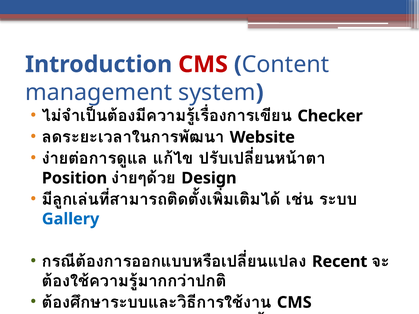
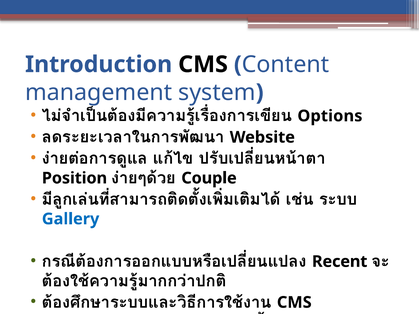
CMS colour: red -> black (203, 64)
Checker: Checker -> Options (330, 116)
Design: Design -> Couple (209, 178)
